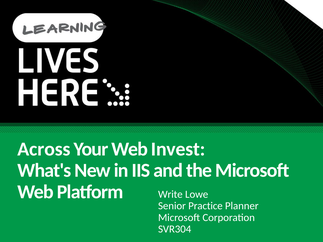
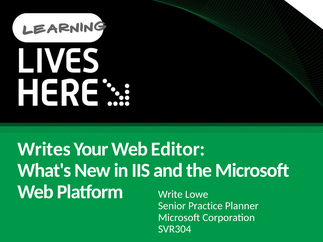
Across: Across -> Writes (44, 149)
Invest: Invest -> Editor (178, 149)
